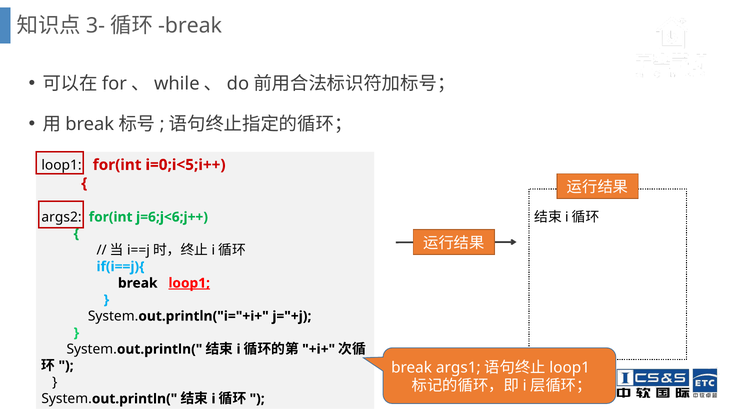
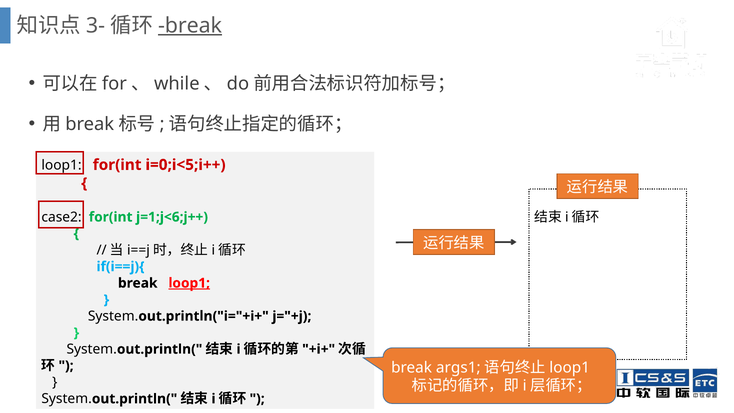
break underline: none -> present (190, 25)
args2: args2 -> case2 (62, 217)
j=6;j<6;j++: j=6;j<6;j++ -> j=1;j<6;j++ (172, 217)
